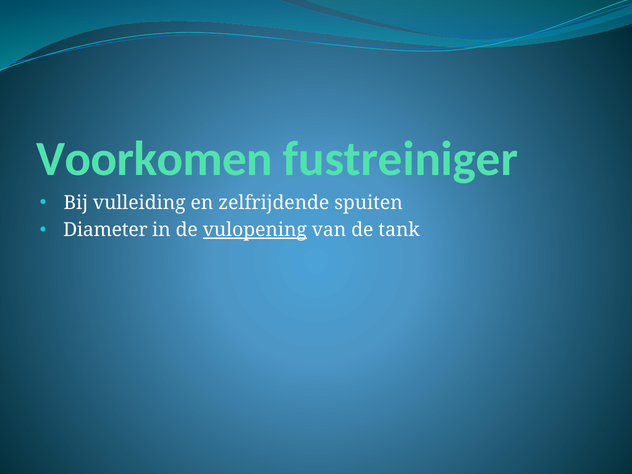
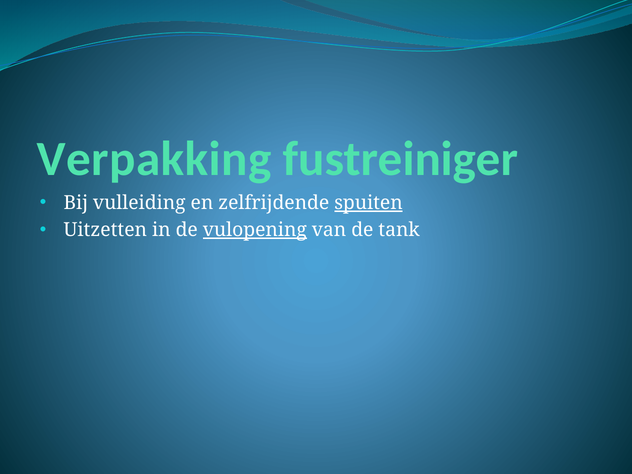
Voorkomen: Voorkomen -> Verpakking (154, 159)
spuiten underline: none -> present (369, 203)
Diameter: Diameter -> Uitzetten (105, 230)
